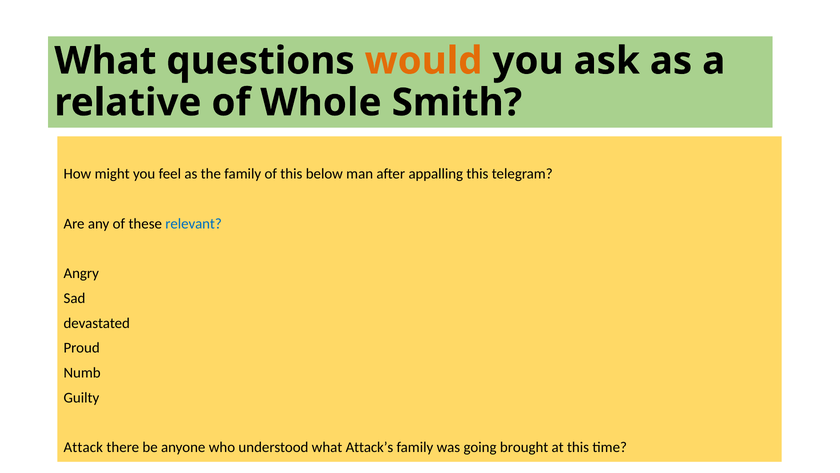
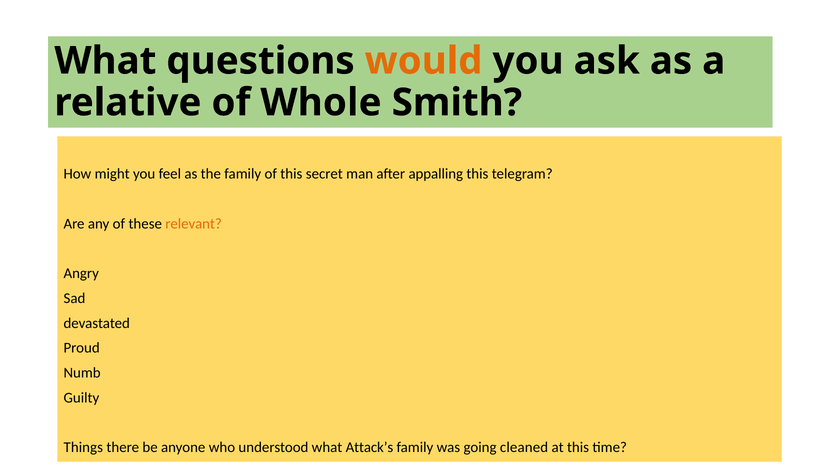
below: below -> secret (324, 174)
relevant colour: blue -> orange (194, 224)
Attack: Attack -> Things (83, 447)
brought: brought -> cleaned (524, 447)
